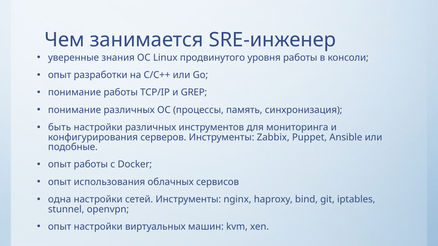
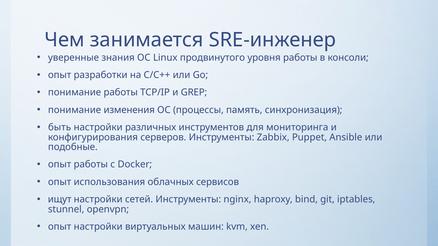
понимание различных: различных -> изменения (129, 110)
одна: одна -> ищут (60, 200)
